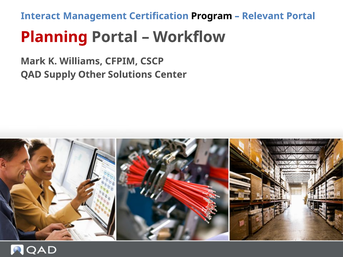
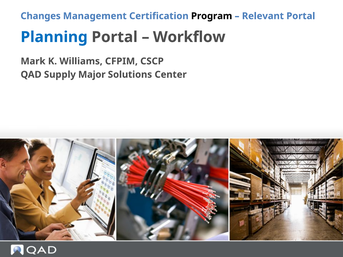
Interact: Interact -> Changes (41, 16)
Planning colour: red -> blue (54, 37)
Other: Other -> Major (92, 75)
